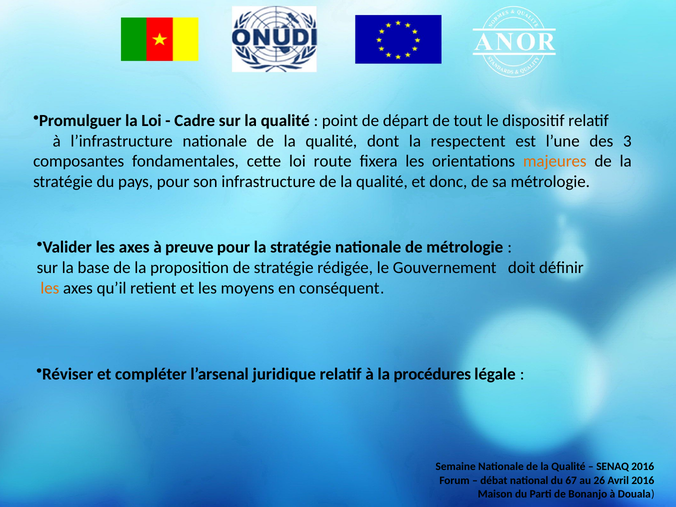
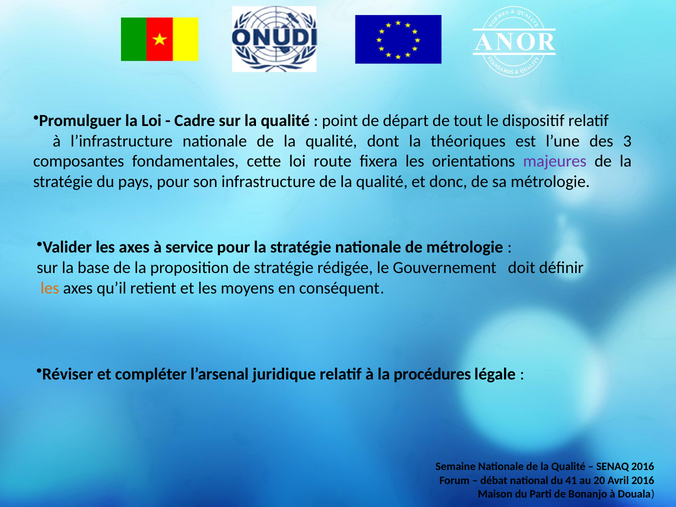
respectent: respectent -> théoriques (468, 141)
majeures colour: orange -> purple (555, 161)
preuve: preuve -> service (189, 247)
67: 67 -> 41 (571, 480)
26: 26 -> 20 (599, 480)
